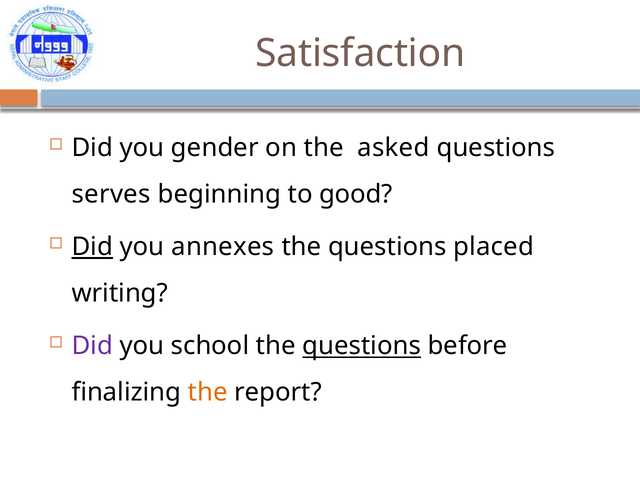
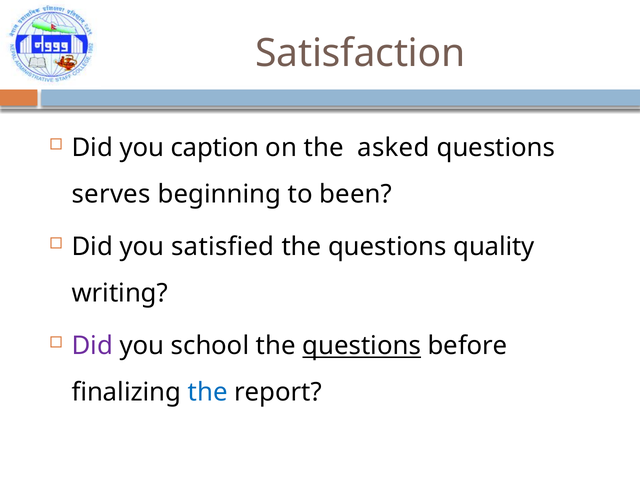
gender: gender -> caption (215, 148)
good: good -> been (356, 194)
Did underline: present -> none (92, 247)
annexes: annexes -> satisfied (223, 247)
placed: placed -> quality (494, 247)
the colour: orange -> blue (208, 392)
